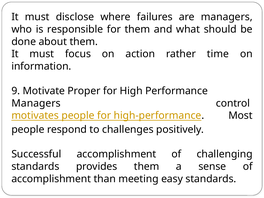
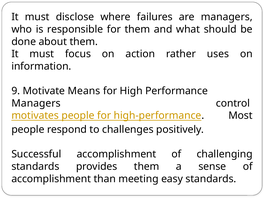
time: time -> uses (218, 54)
Proper: Proper -> Means (84, 91)
